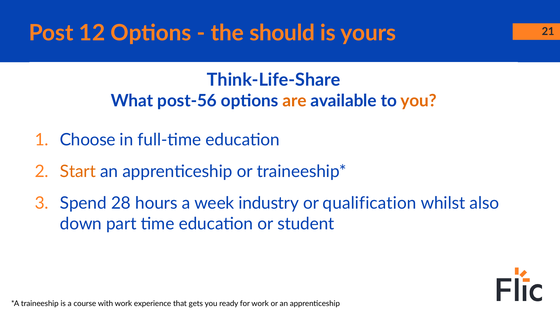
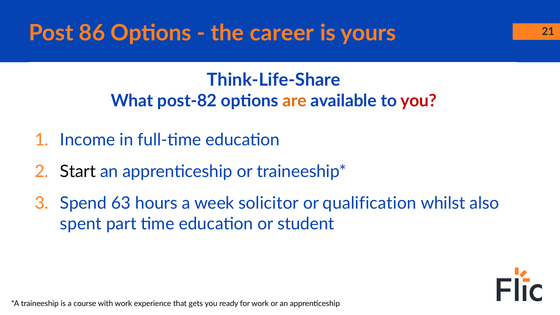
12: 12 -> 86 (92, 33)
should: should -> career (282, 33)
post-56: post-56 -> post-82 (187, 101)
you colour: orange -> red (419, 101)
Choose: Choose -> Income (88, 140)
Start colour: orange -> black (78, 172)
28: 28 -> 63 (121, 203)
industry: industry -> solicitor (269, 203)
down: down -> spent (81, 224)
